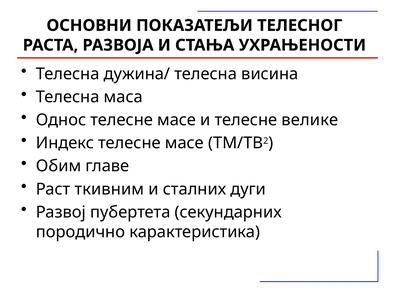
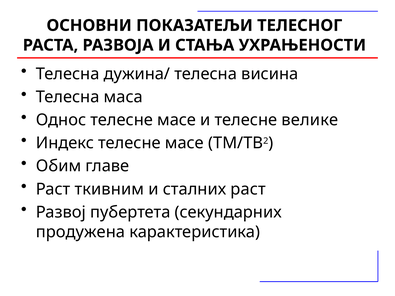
сталних дуги: дуги -> раст (248, 189)
породично: породично -> продужена (80, 232)
